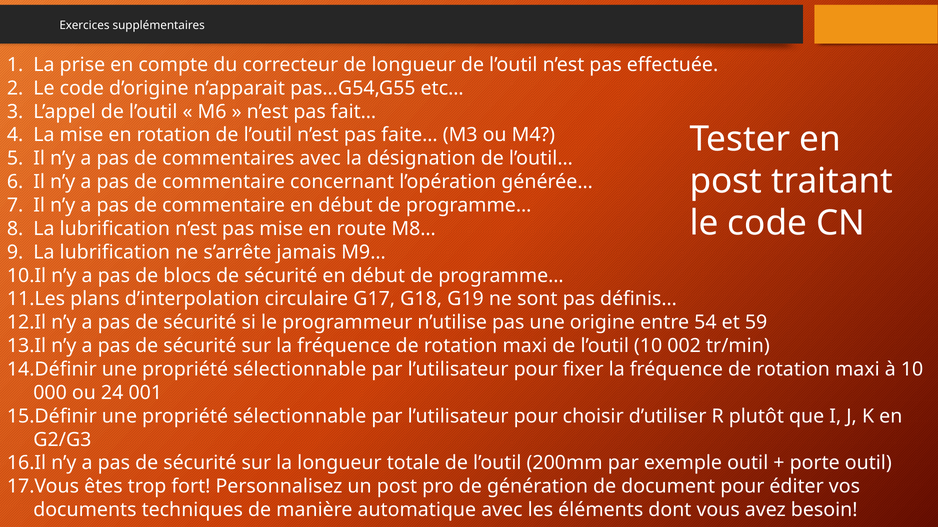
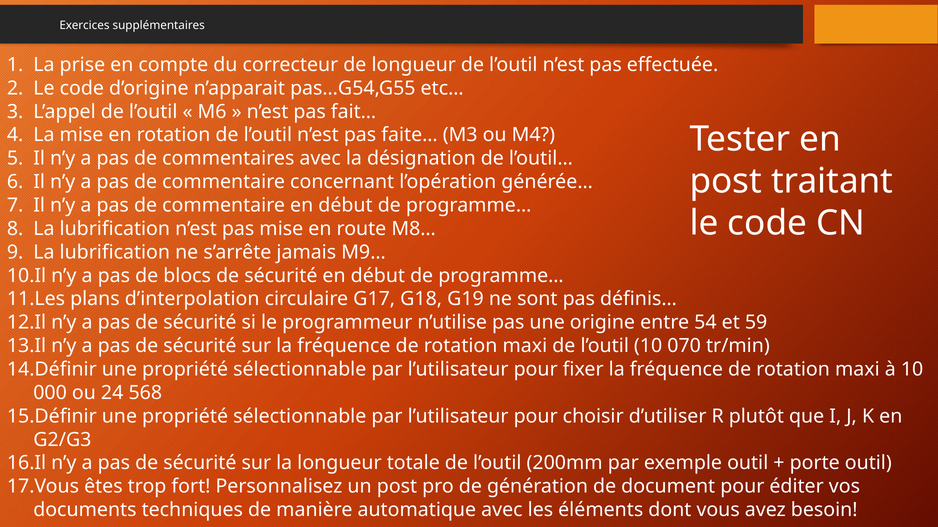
002: 002 -> 070 (684, 346)
001: 001 -> 568 (145, 393)
